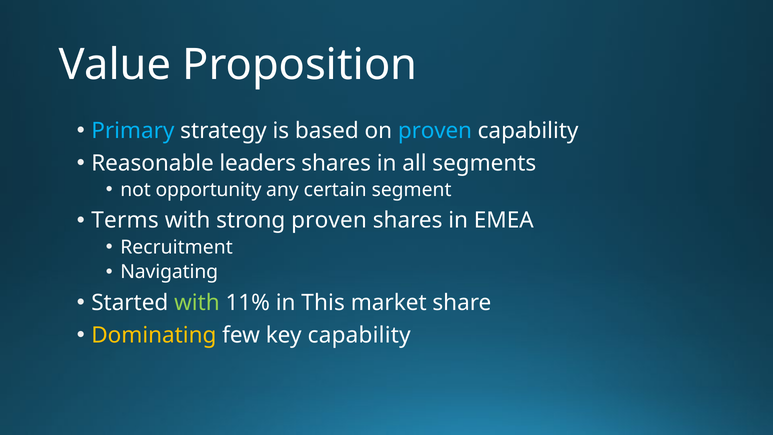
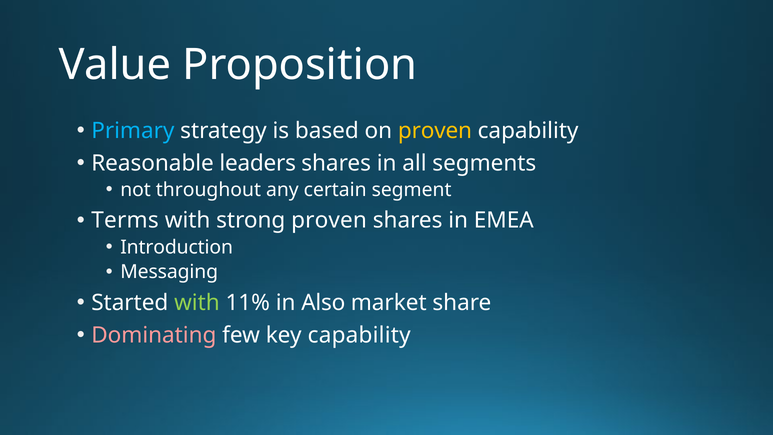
proven colour: light blue -> yellow (435, 131)
opportunity: opportunity -> throughout (208, 190)
Recruitment: Recruitment -> Introduction (177, 247)
Navigating: Navigating -> Messaging (169, 272)
This: This -> Also (323, 303)
Dominating colour: yellow -> pink (154, 335)
